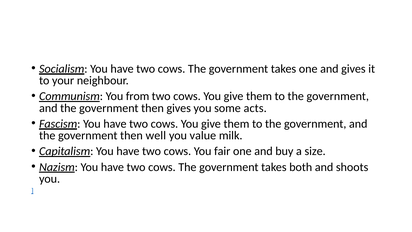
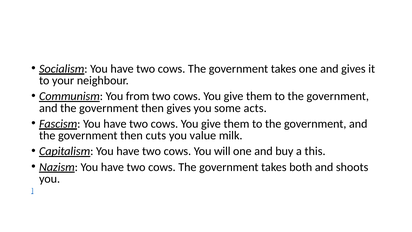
well: well -> cuts (156, 135)
fair: fair -> will (222, 151)
size: size -> this (315, 151)
